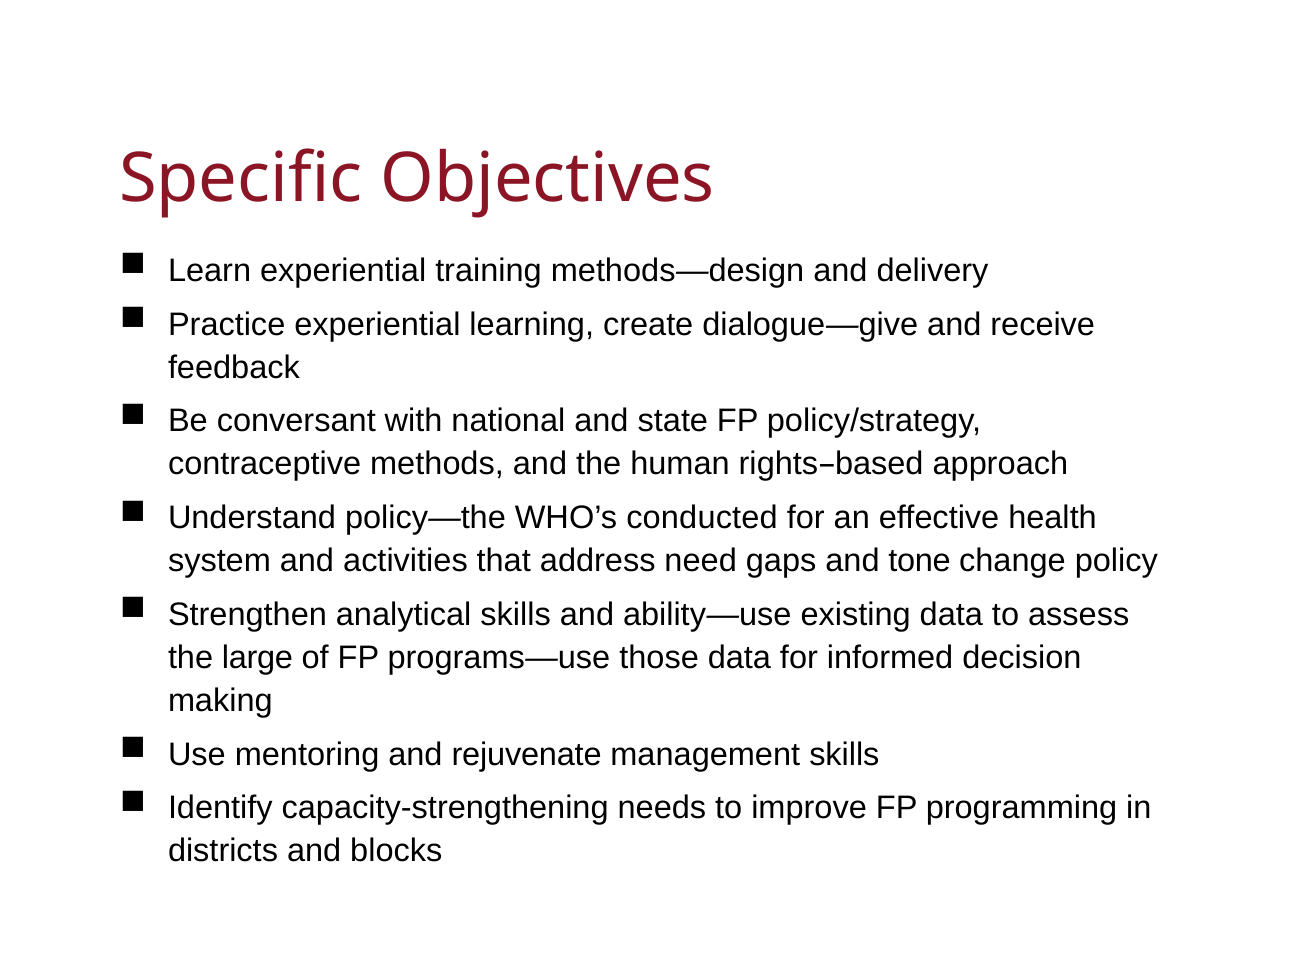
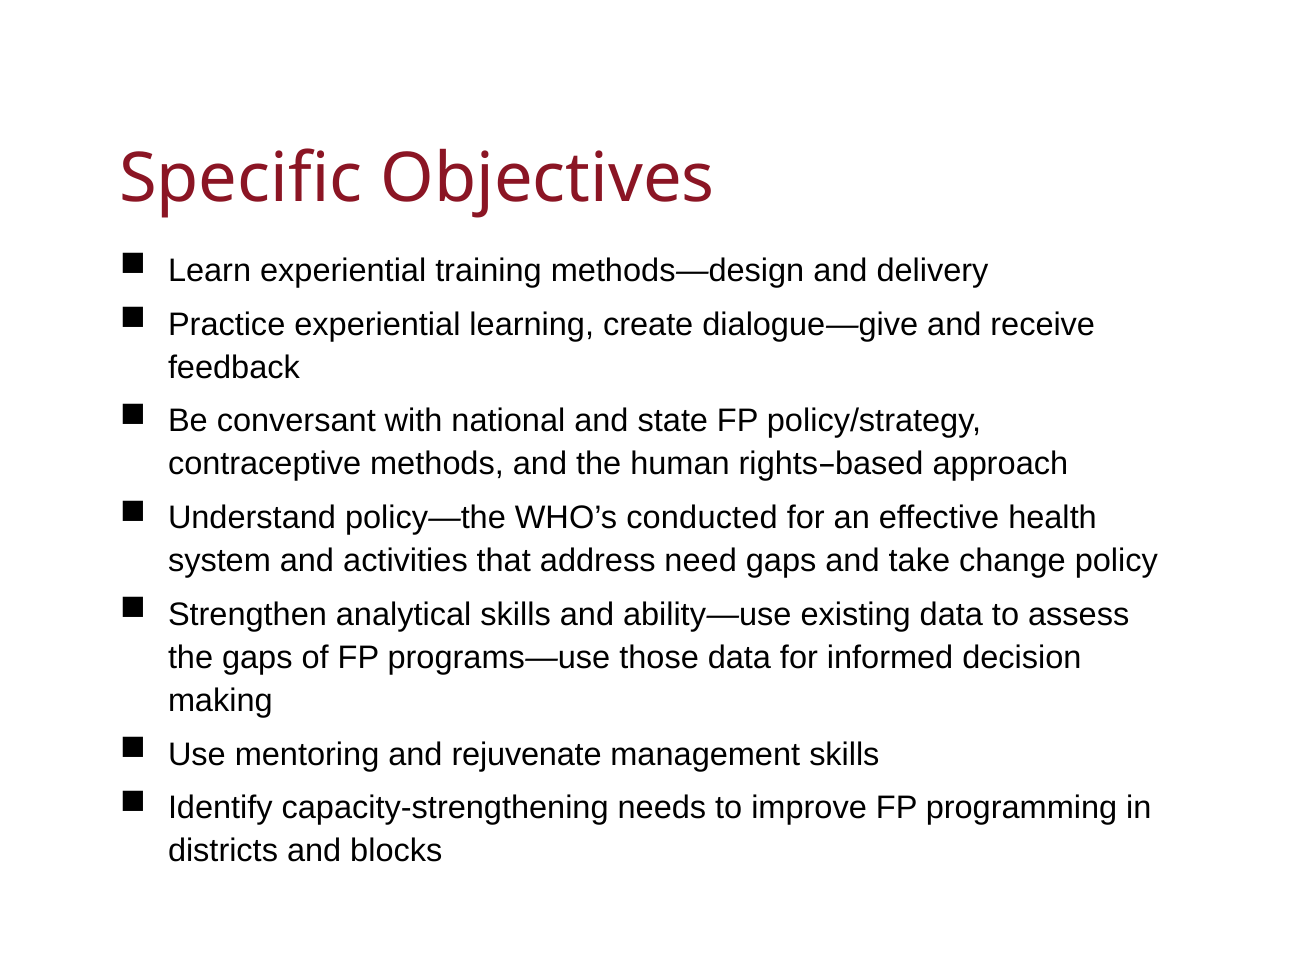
tone: tone -> take (919, 561)
the large: large -> gaps (257, 657)
